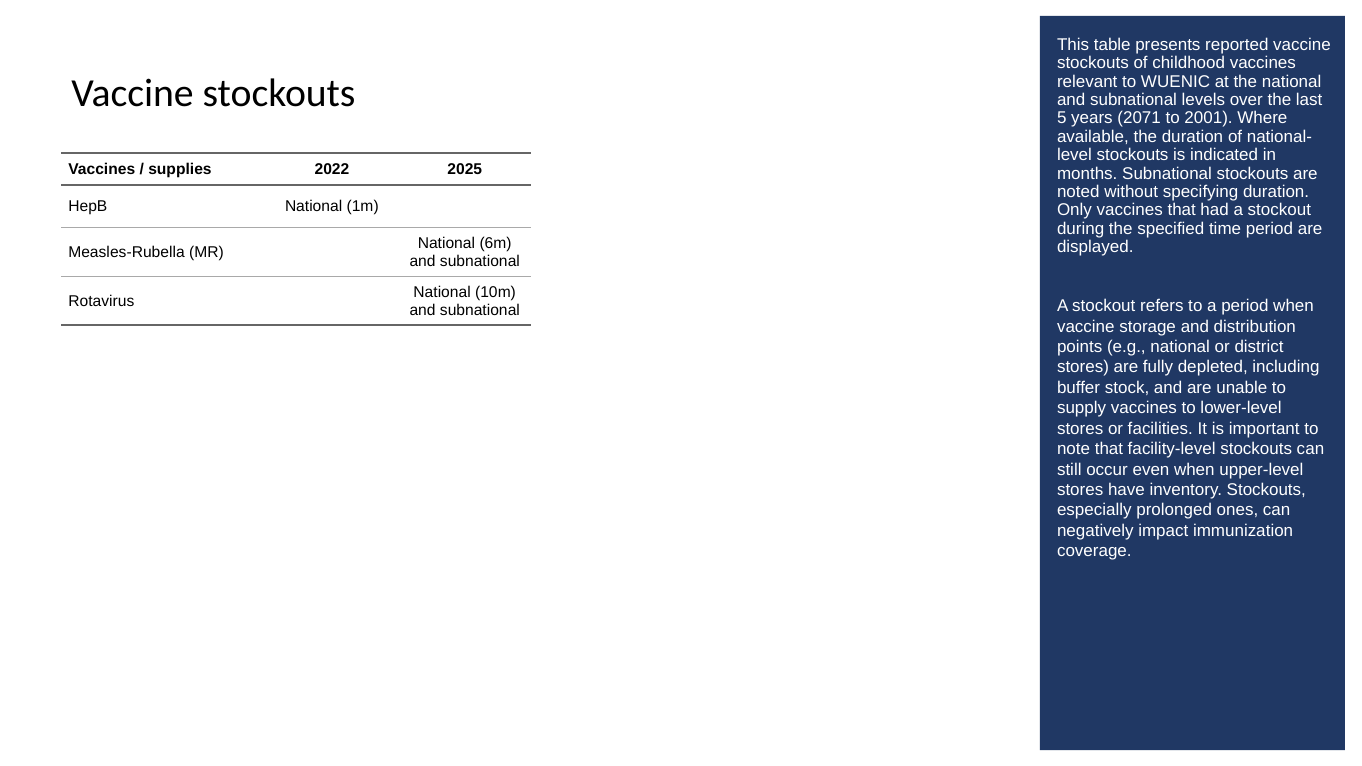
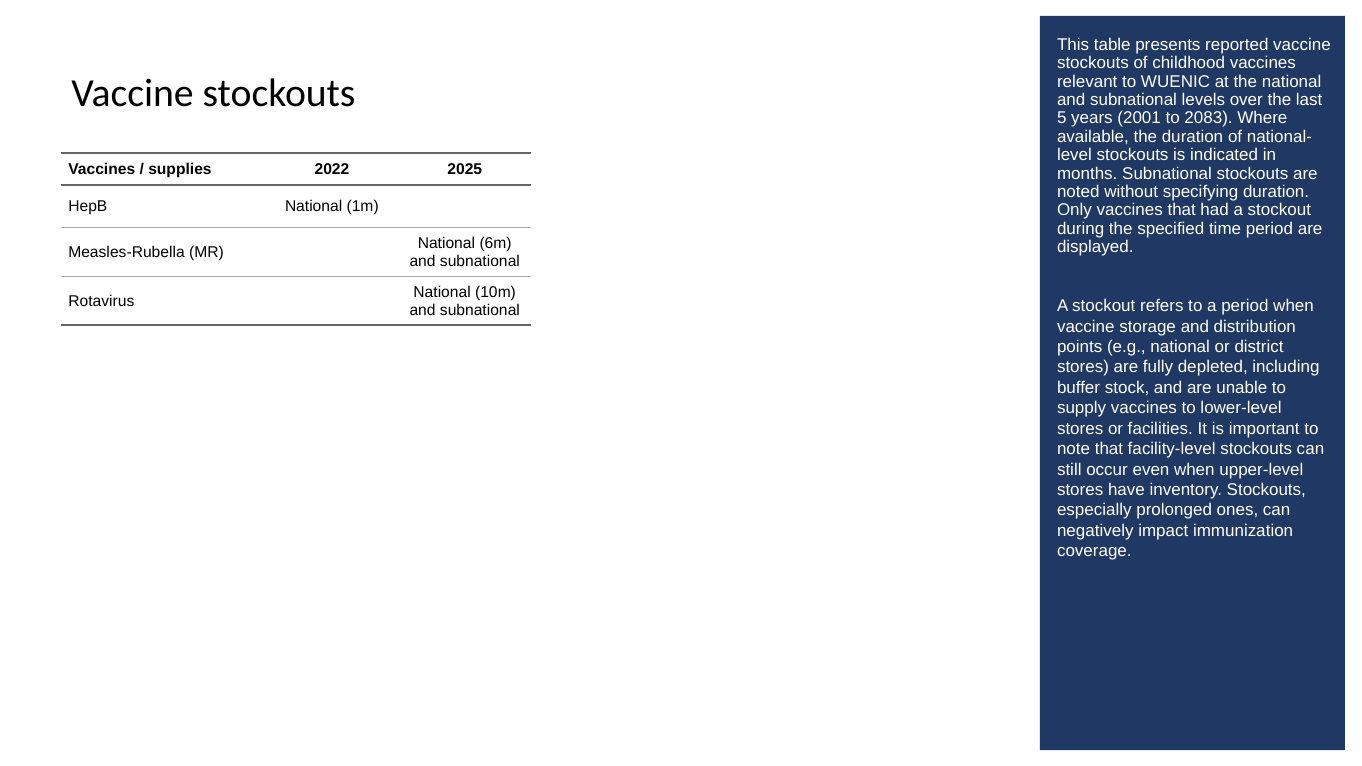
2071: 2071 -> 2001 (1139, 118)
2001: 2001 -> 2083 (1209, 118)
